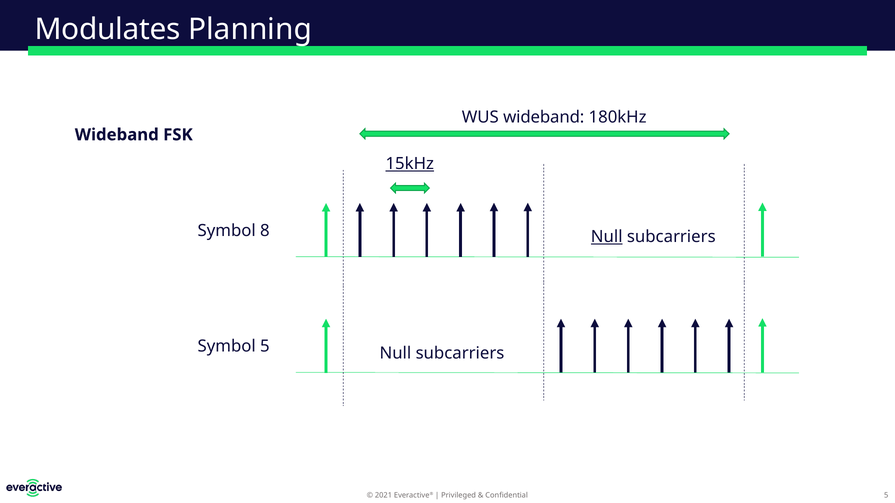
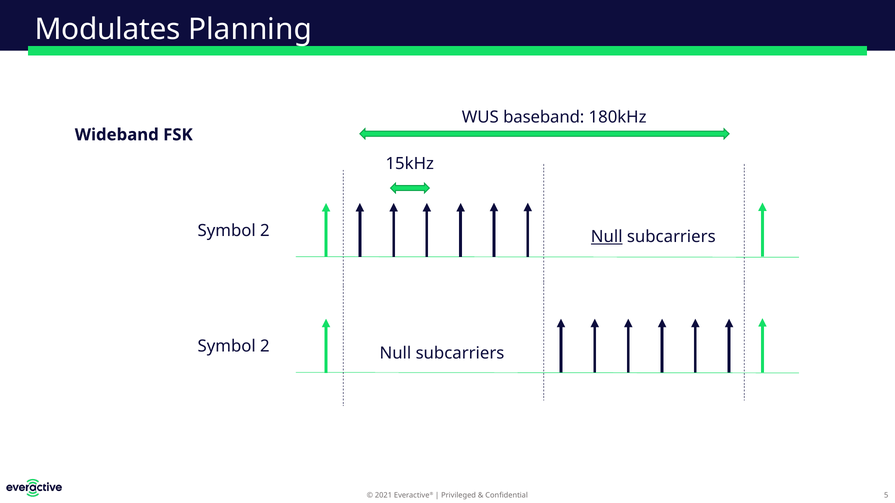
WUS wideband: wideband -> baseband (544, 117)
15kHz underline: present -> none (410, 164)
8: 8 -> 2 (265, 231)
5: 5 -> 2 (265, 347)
